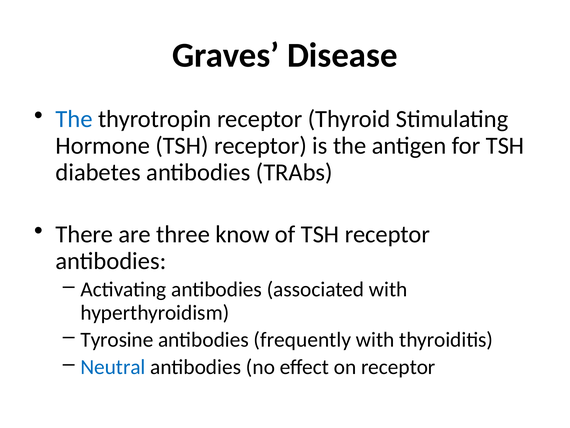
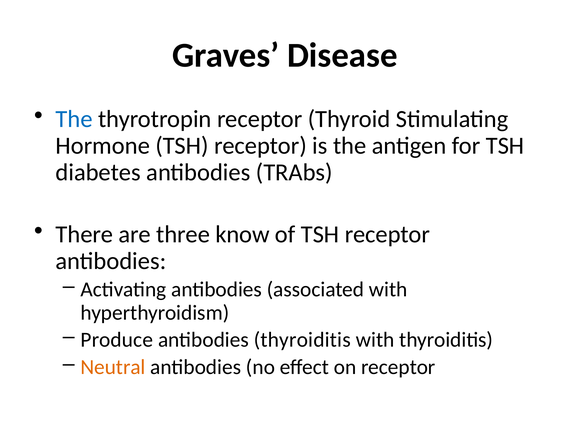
Tyrosine: Tyrosine -> Produce (117, 339)
antibodies frequently: frequently -> thyroiditis (302, 339)
Neutral colour: blue -> orange (113, 367)
